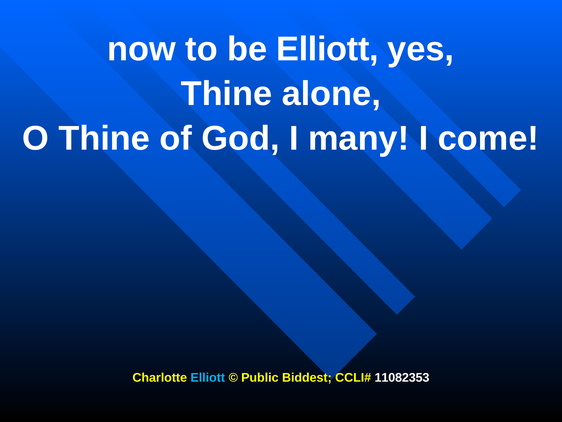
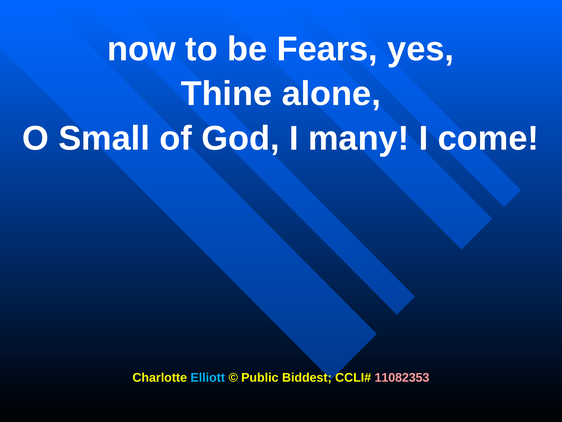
be Elliott: Elliott -> Fears (327, 49)
O Thine: Thine -> Small (104, 138)
11082353 colour: white -> pink (402, 377)
